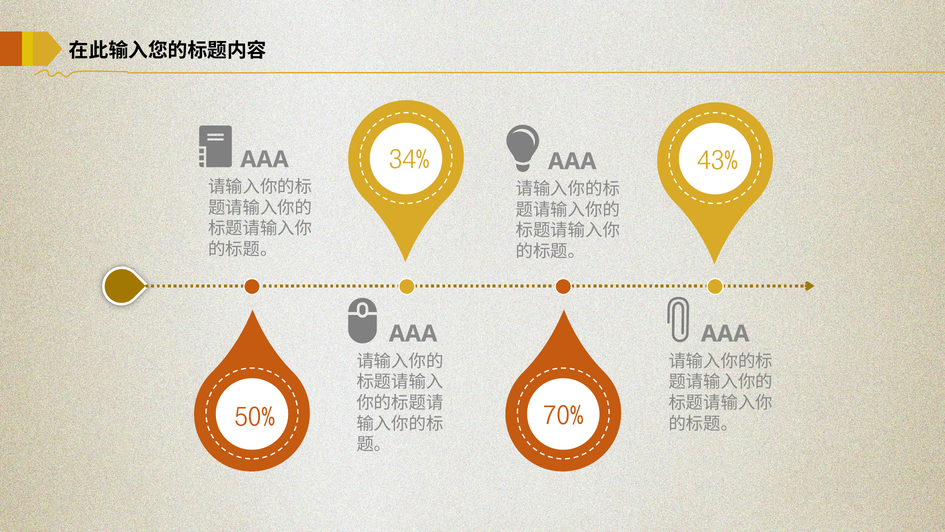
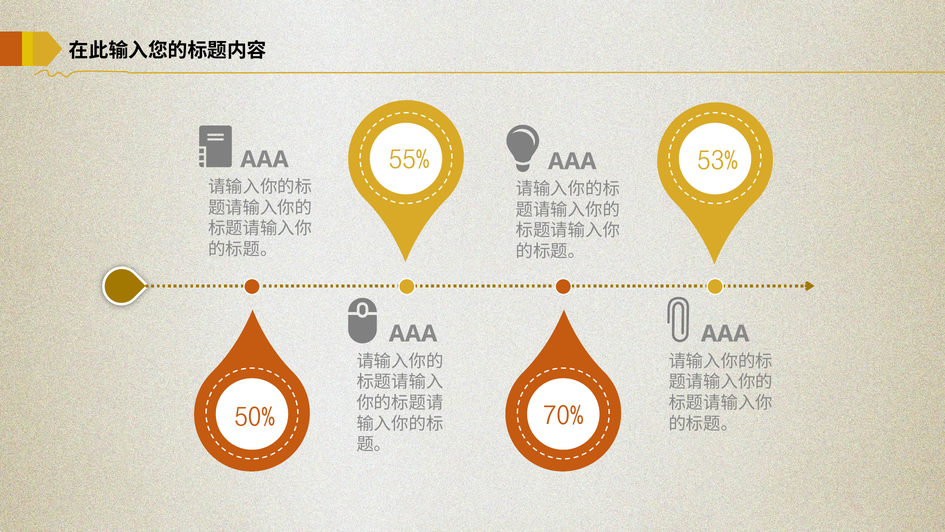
34%: 34% -> 55% (409, 160)
43%: 43% -> 53% (717, 161)
